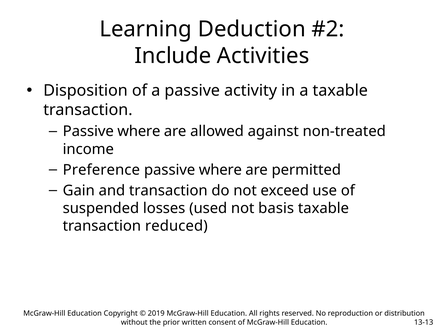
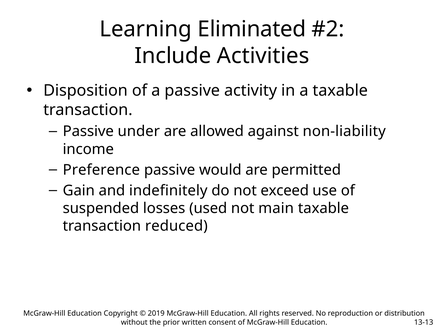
Deduction: Deduction -> Eliminated (252, 29)
where: where -> under (139, 131)
non-treated: non-treated -> non-liability (344, 131)
where: where -> would (220, 170)
and transaction: transaction -> indefinitely (168, 191)
basis: basis -> main (276, 208)
